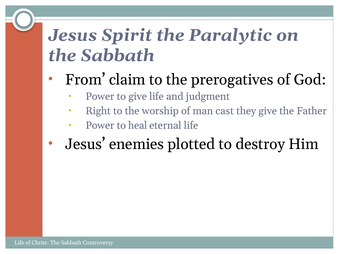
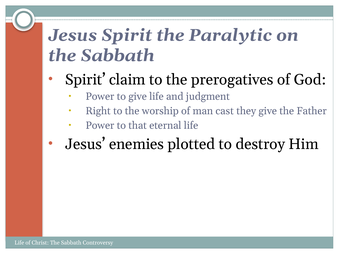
From: From -> Spirit (85, 80)
heal: heal -> that (138, 126)
